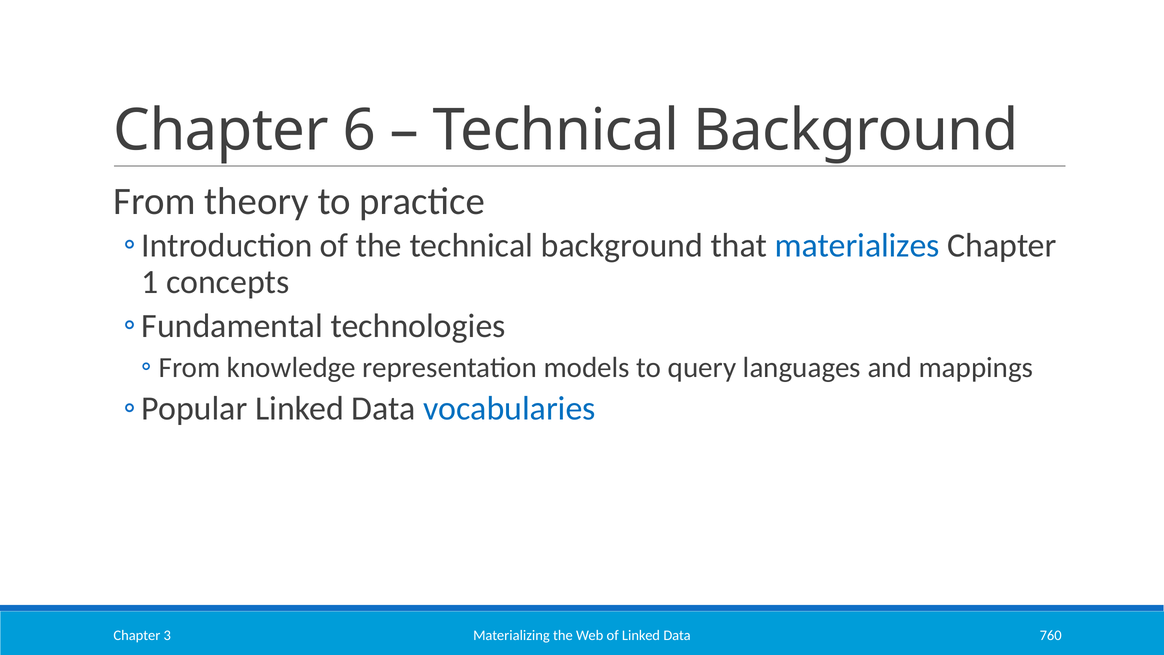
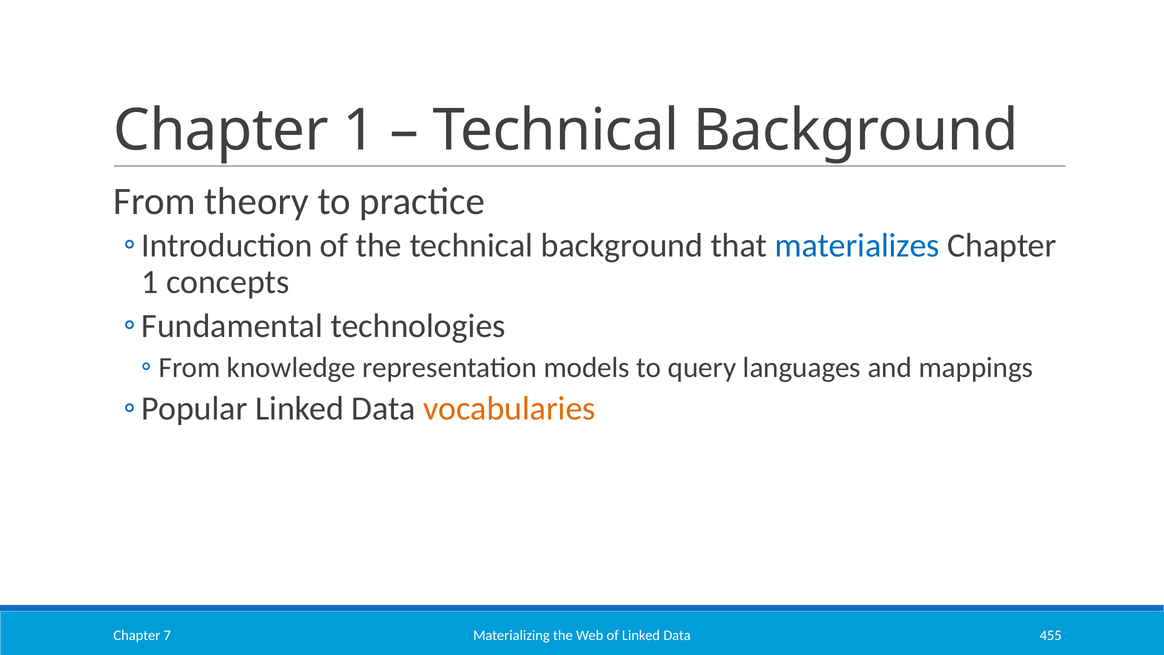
6: 6 -> 1 (359, 130)
vocabularies colour: blue -> orange (509, 409)
760: 760 -> 455 (1051, 635)
3: 3 -> 7 (167, 635)
